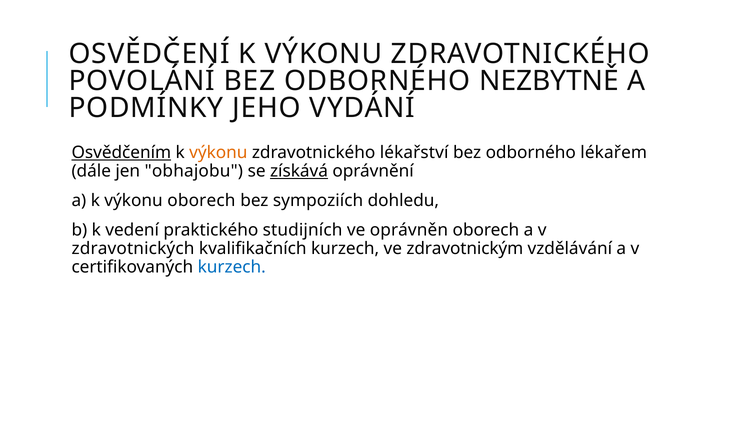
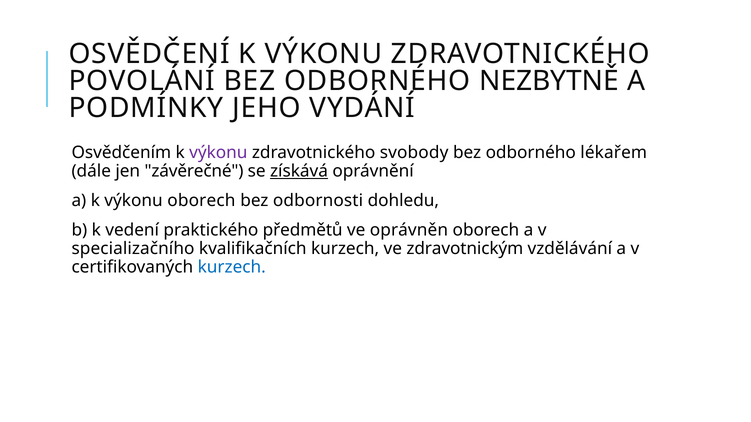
Osvědčením underline: present -> none (121, 153)
výkonu colour: orange -> purple (218, 153)
lékařství: lékařství -> svobody (414, 153)
obhajobu: obhajobu -> závěrečné (194, 171)
sympoziích: sympoziích -> odbornosti (318, 201)
studijních: studijních -> předmětů (303, 230)
zdravotnických: zdravotnických -> specializačního (133, 249)
